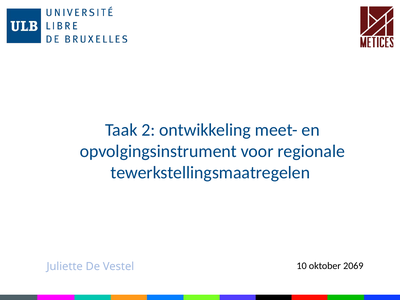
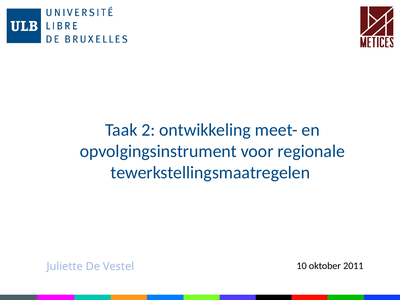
2069: 2069 -> 2011 (353, 266)
